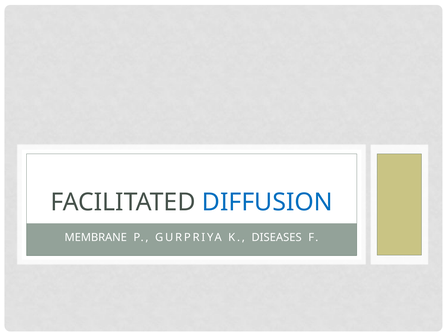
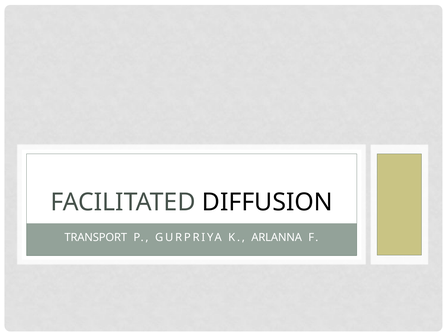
DIFFUSION colour: blue -> black (267, 202)
MEMBRANE: MEMBRANE -> TRANSPORT (96, 237)
DISEASES: DISEASES -> ARLANNA (277, 237)
